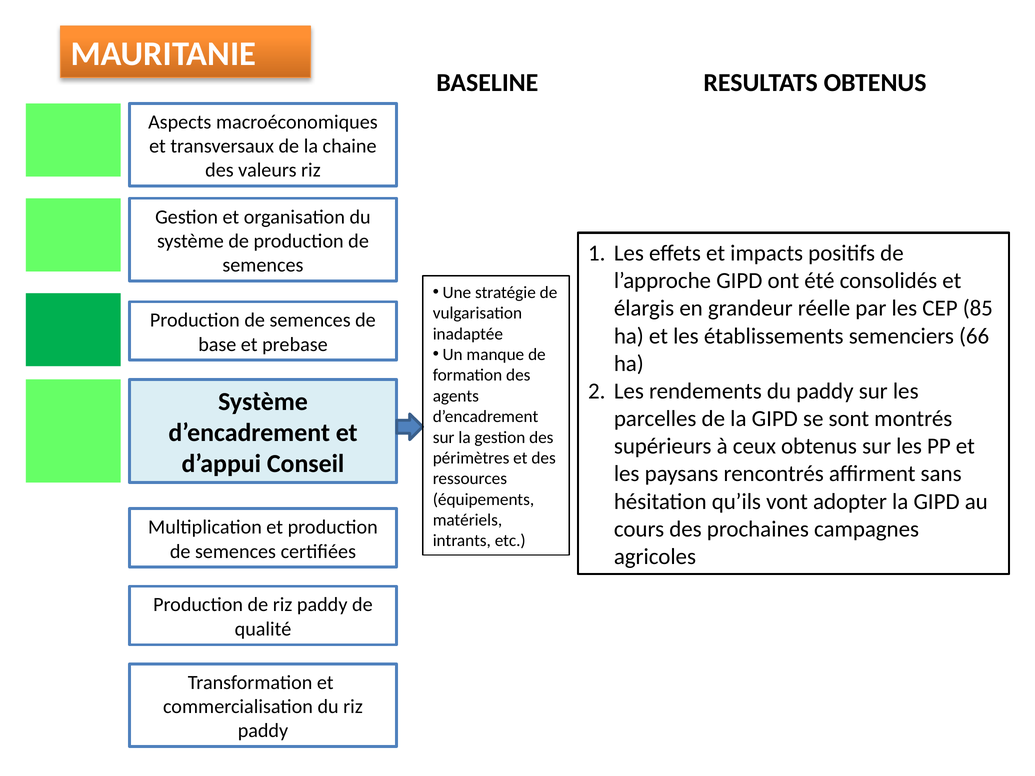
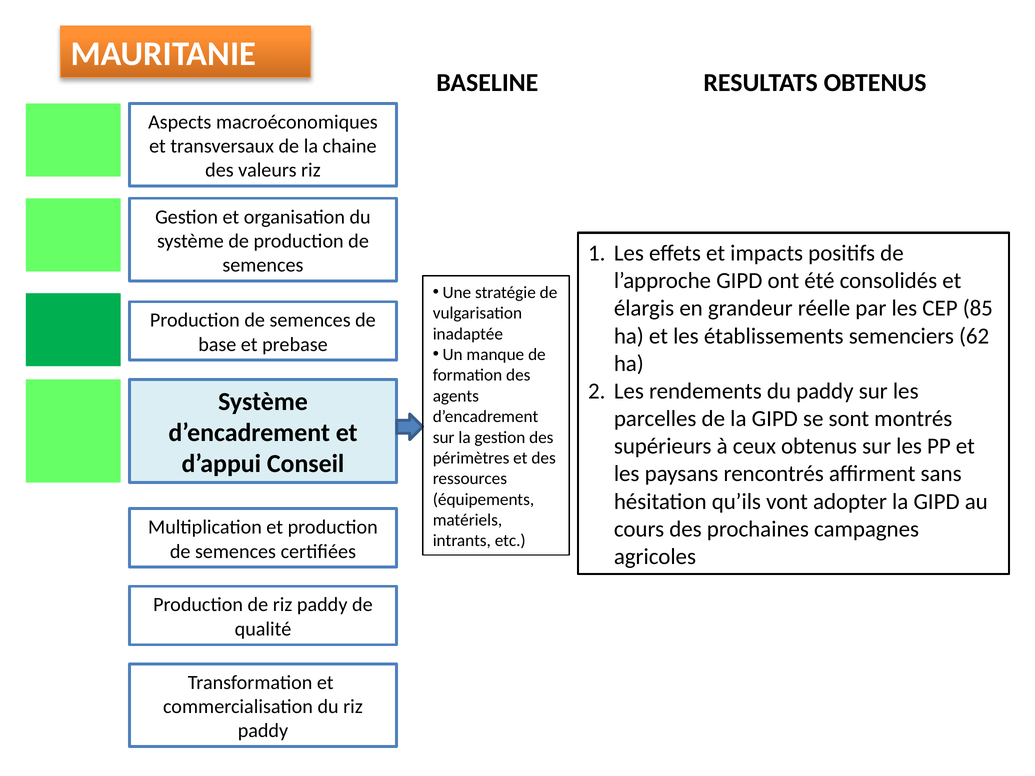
66: 66 -> 62 (974, 336)
